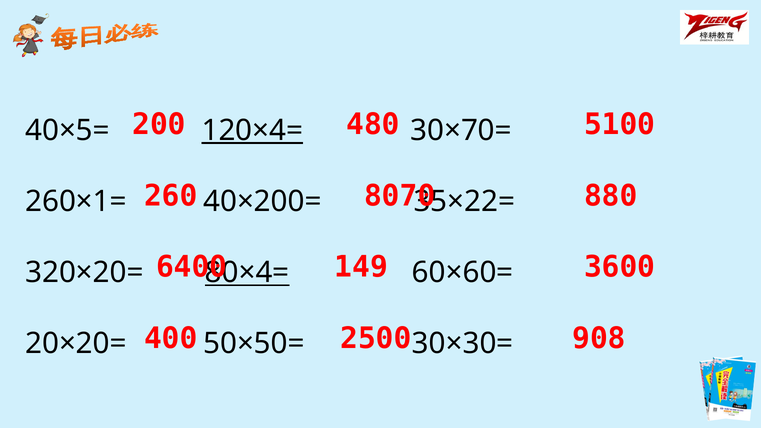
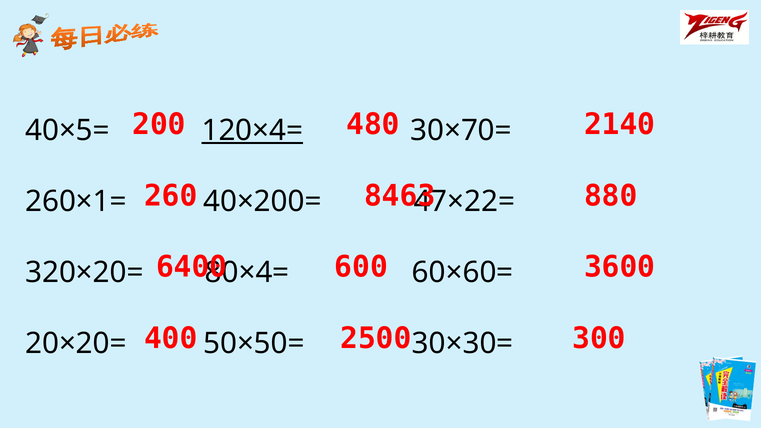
5100: 5100 -> 2140 (620, 125)
8070: 8070 -> 8463 (400, 196)
35×22=: 35×22= -> 47×22= (464, 201)
149: 149 -> 600 (361, 267)
80×4= underline: present -> none (247, 273)
908: 908 -> 300 (599, 339)
